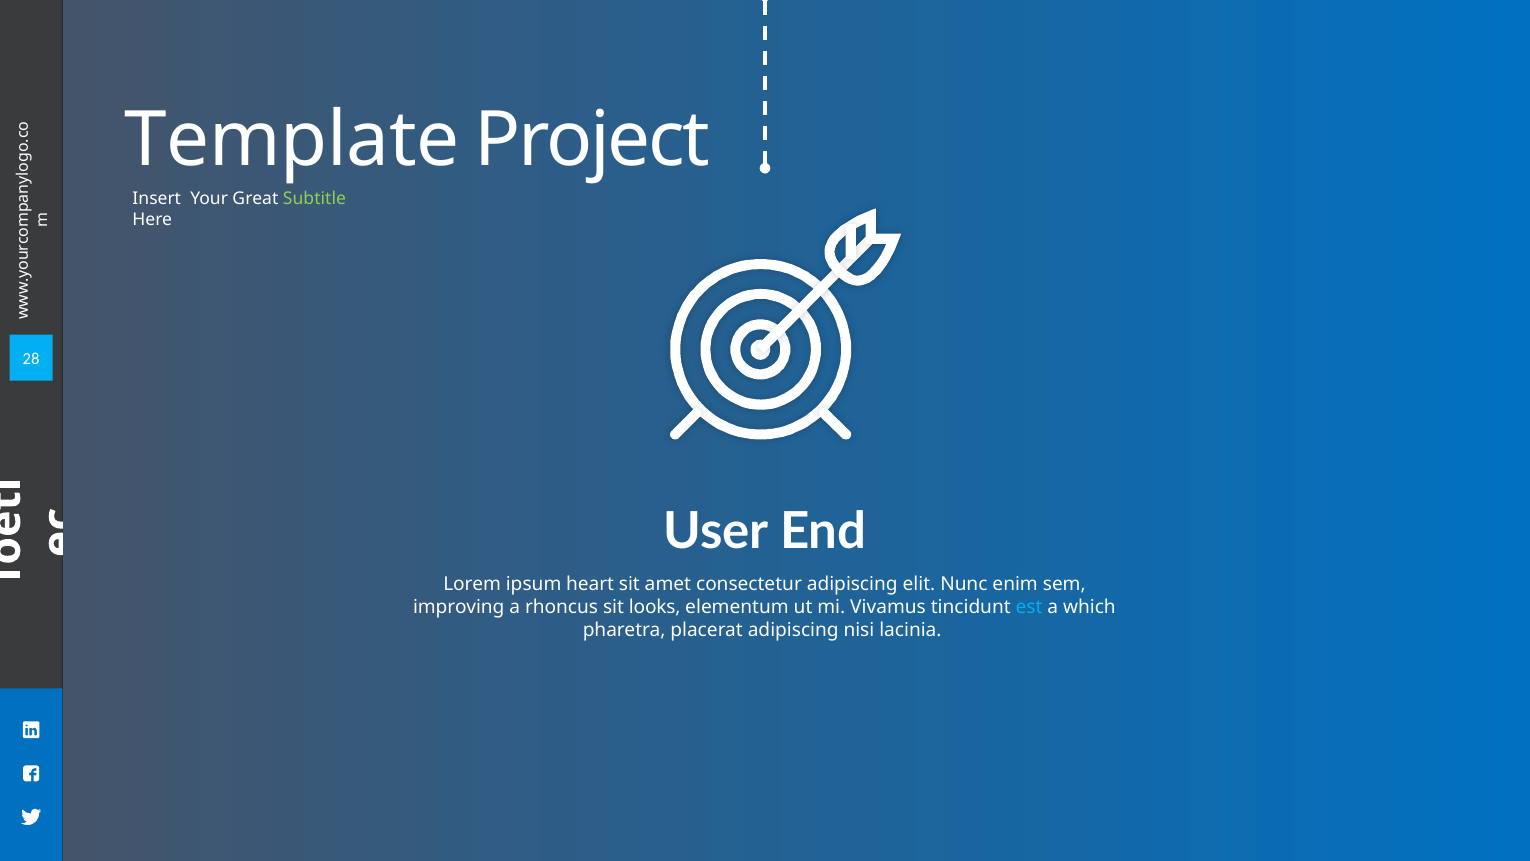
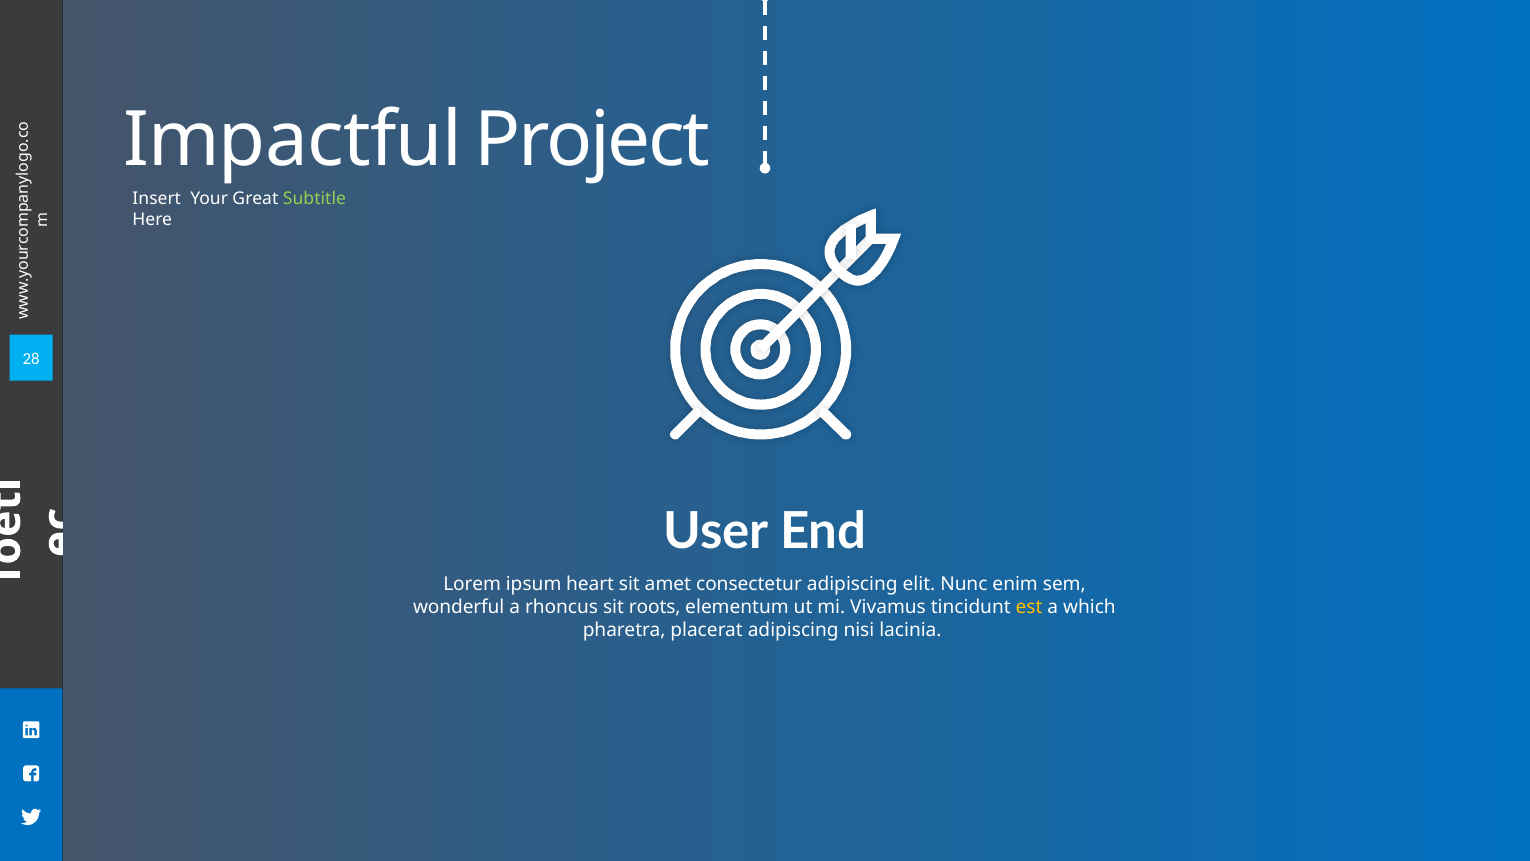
Template: Template -> Impactful (292, 140)
improving: improving -> wonderful (459, 607)
looks: looks -> roots (655, 607)
est colour: light blue -> yellow (1029, 607)
